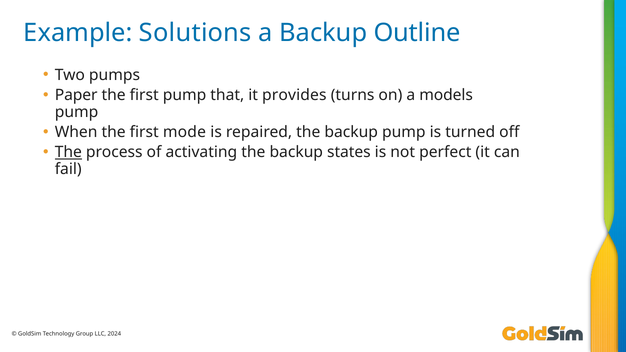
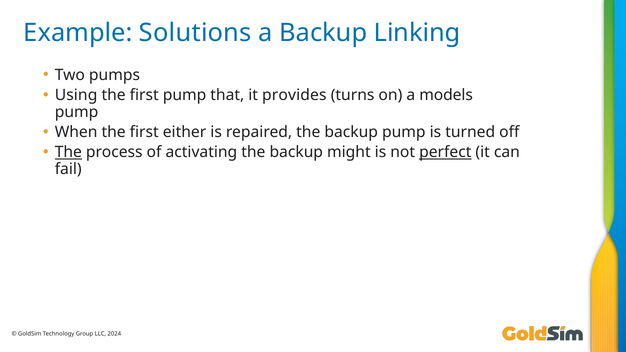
Outline: Outline -> Linking (417, 33)
Paper: Paper -> Using (76, 95)
mode: mode -> either (185, 132)
states: states -> might (349, 152)
perfect underline: none -> present (445, 152)
